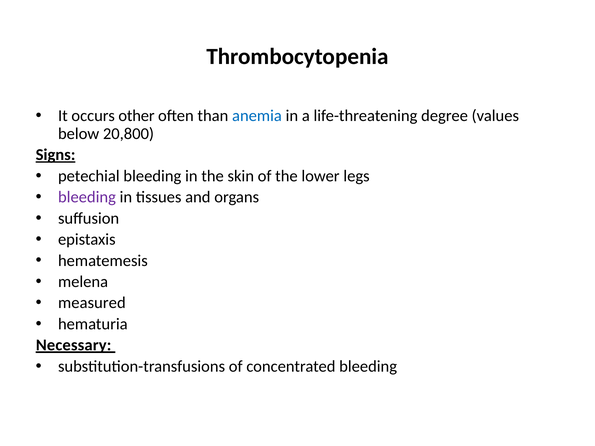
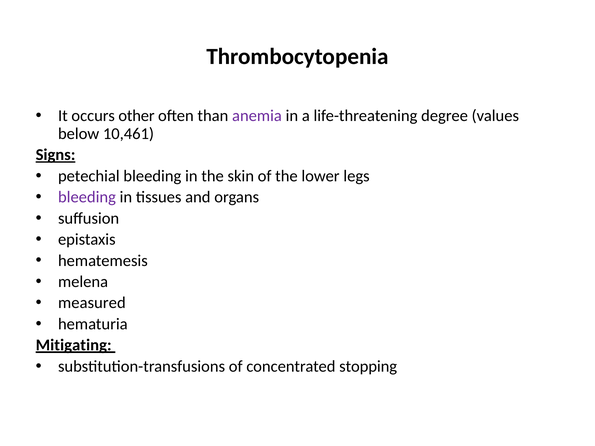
anemia colour: blue -> purple (257, 116)
20,800: 20,800 -> 10,461 (128, 134)
Necessary: Necessary -> Mitigating (74, 345)
concentrated bleeding: bleeding -> stopping (368, 366)
